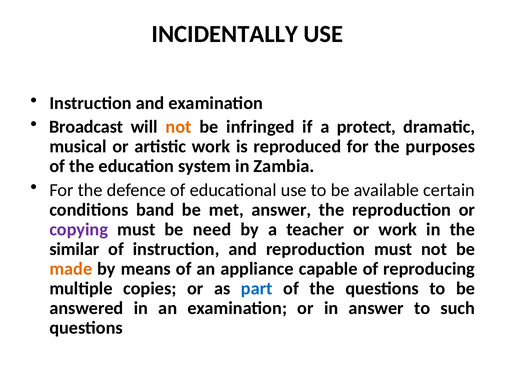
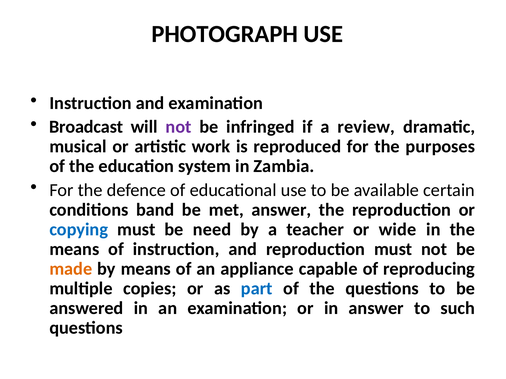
INCIDENTALLY: INCIDENTALLY -> PHOTOGRAPH (225, 34)
not colour: orange -> purple (179, 127)
protect: protect -> review (366, 127)
copying colour: purple -> blue (79, 230)
or work: work -> wide (398, 230)
similar: similar -> means (74, 249)
